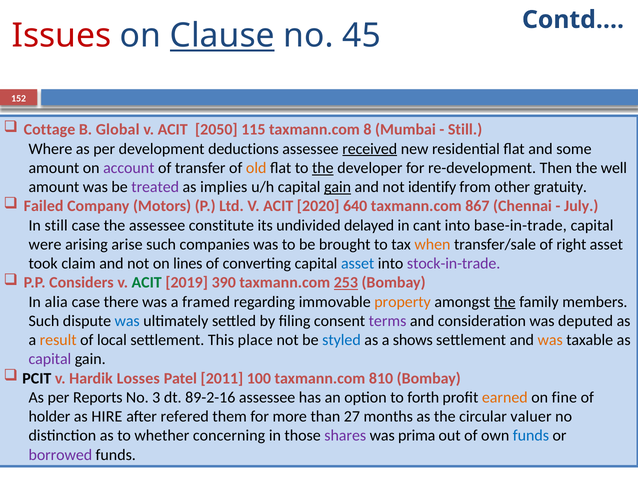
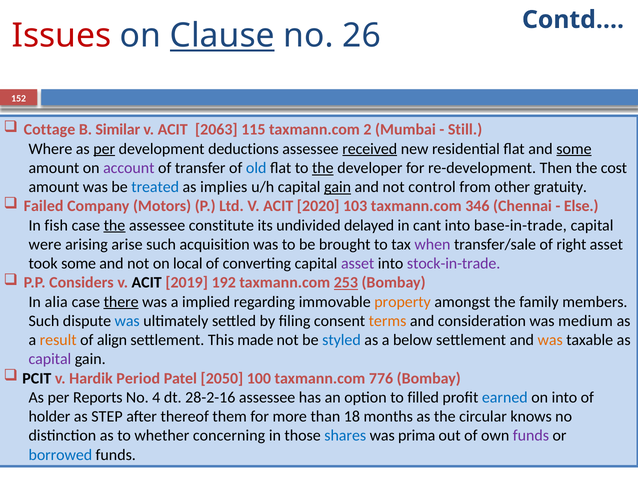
45: 45 -> 26 (362, 36)
Global: Global -> Similar (118, 130)
2050: 2050 -> 2063 (216, 130)
8: 8 -> 2 (367, 130)
per underline: none -> present (104, 149)
some underline: none -> present (574, 149)
old colour: orange -> blue (256, 168)
well: well -> cost (614, 168)
treated colour: purple -> blue (155, 187)
identify: identify -> control (432, 187)
640: 640 -> 103 (355, 206)
867: 867 -> 346 (477, 206)
July: July -> Else (581, 206)
In still: still -> fish (56, 226)
the underline: none -> present (114, 226)
companies: companies -> acquisition (215, 245)
when colour: orange -> purple (432, 245)
took claim: claim -> some (79, 264)
lines: lines -> local (188, 264)
asset colour: blue -> purple (358, 264)
ACIT colour: green -> black (147, 283)
390: 390 -> 192 (224, 283)
there underline: none -> present (121, 302)
framed: framed -> implied (206, 302)
the underline: present -> none (505, 302)
terms colour: purple -> orange (388, 321)
deputed: deputed -> medium (585, 321)
local: local -> align (112, 340)
place: place -> made (255, 340)
shows: shows -> below (413, 340)
Losses: Losses -> Period (138, 379)
2011: 2011 -> 2050 (222, 379)
810: 810 -> 776 (381, 379)
3: 3 -> 4 (156, 398)
89-2-16: 89-2-16 -> 28-2-16 (210, 398)
forth: forth -> filled (423, 398)
earned colour: orange -> blue (505, 398)
on fine: fine -> into (564, 398)
HIRE: HIRE -> STEP (107, 417)
refered: refered -> thereof (185, 417)
27: 27 -> 18 (352, 417)
valuer: valuer -> knows (531, 417)
shares colour: purple -> blue (345, 436)
funds colour: blue -> purple (531, 436)
borrowed colour: purple -> blue (60, 455)
